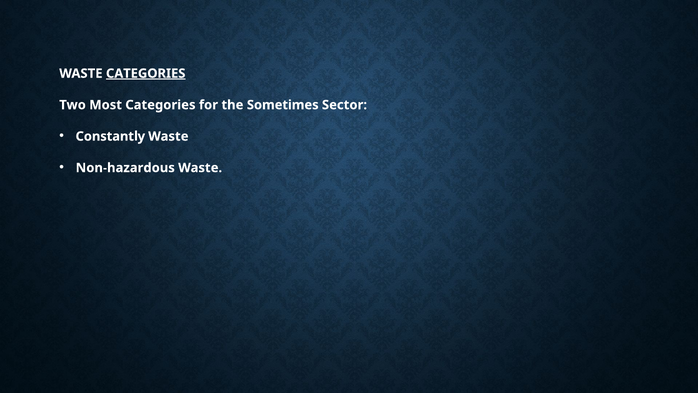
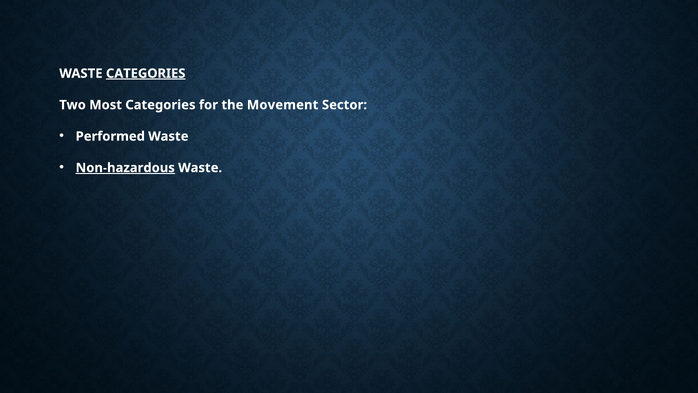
Sometimes: Sometimes -> Movement (283, 105)
Constantly: Constantly -> Performed (110, 136)
Non-hazardous underline: none -> present (125, 168)
